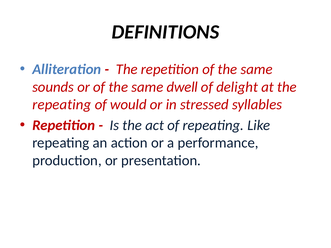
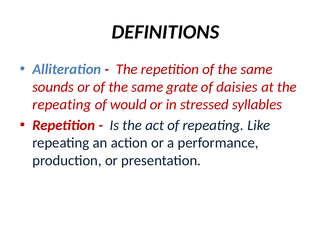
dwell: dwell -> grate (182, 87)
delight: delight -> daisies (237, 87)
